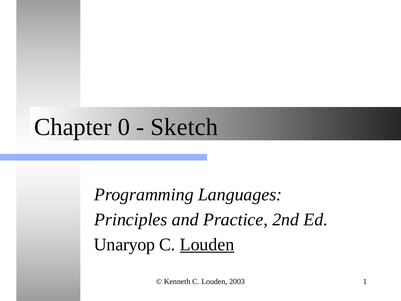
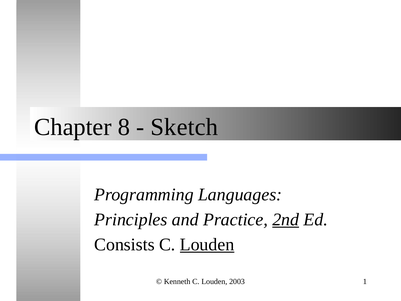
0: 0 -> 8 (124, 127)
2nd underline: none -> present (286, 219)
Unaryop: Unaryop -> Consists (124, 244)
